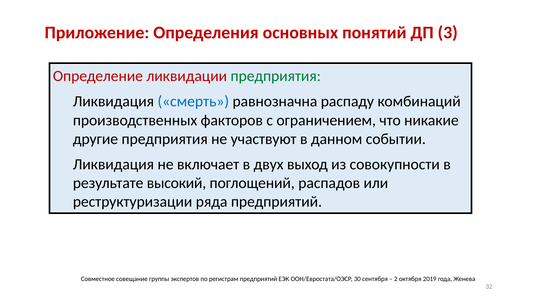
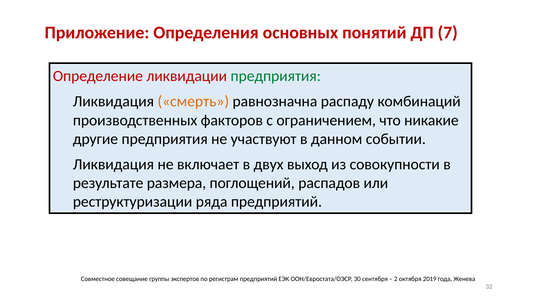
3: 3 -> 7 (448, 33)
смерть colour: blue -> orange (193, 101)
высокий: высокий -> размера (176, 183)
